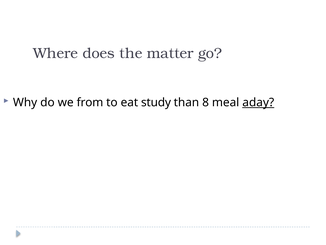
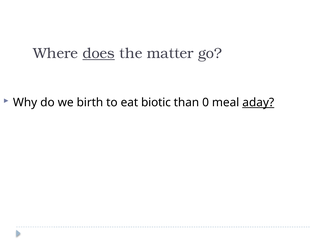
does underline: none -> present (99, 53)
from: from -> birth (90, 102)
study: study -> biotic (156, 102)
8: 8 -> 0 (206, 102)
